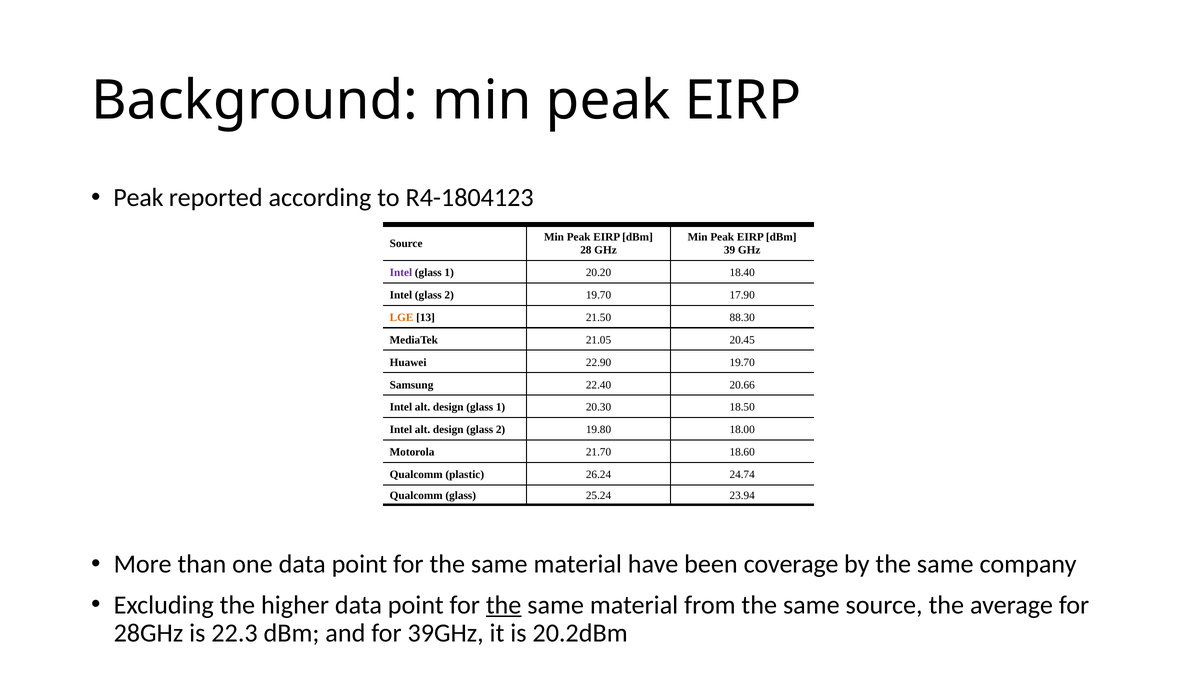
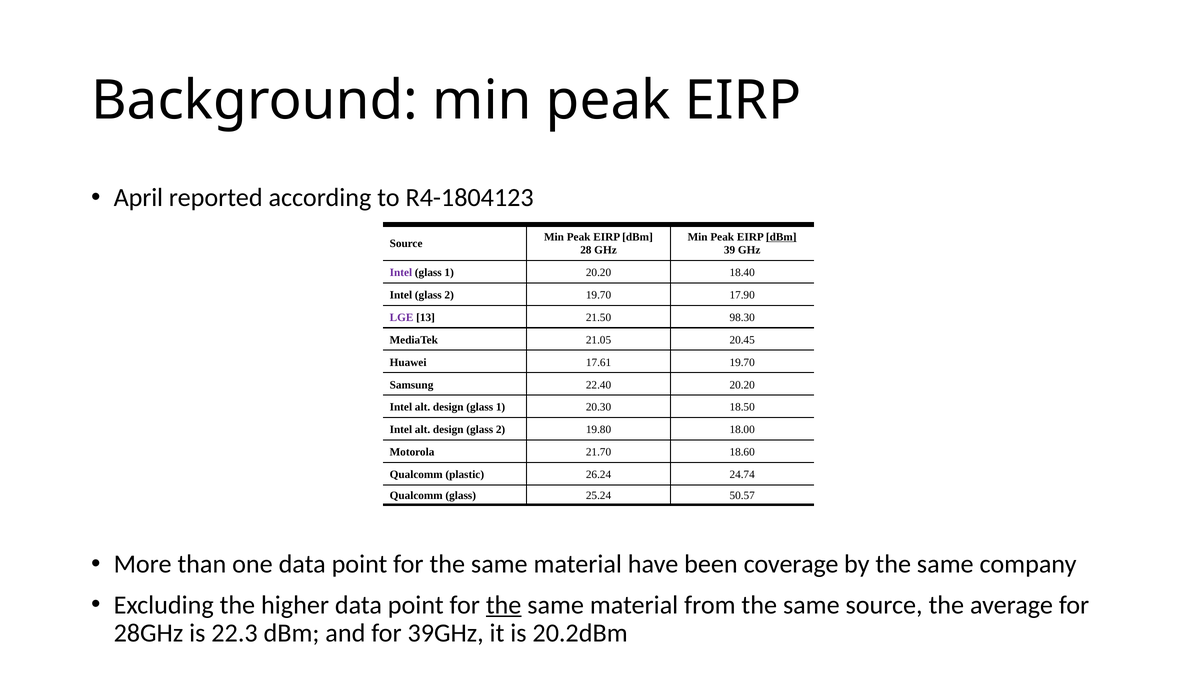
Peak: Peak -> April (138, 198)
dBm underline: none -> present (781, 237)
LGE colour: orange -> purple (402, 318)
88.30: 88.30 -> 98.30 (742, 318)
22.90: 22.90 -> 17.61 (599, 363)
22.40 20.66: 20.66 -> 20.20 (742, 385)
23.94: 23.94 -> 50.57 (742, 496)
